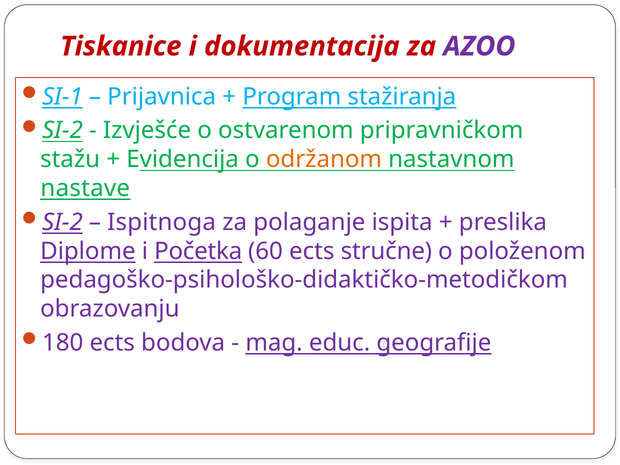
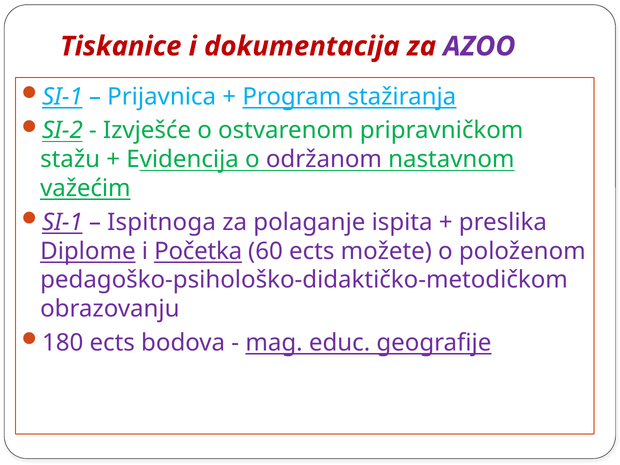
održanom colour: orange -> purple (324, 159)
nastave: nastave -> važećim (85, 188)
SI-2: SI-2 -> SI-1 (62, 222)
stručne: stručne -> možete (386, 251)
